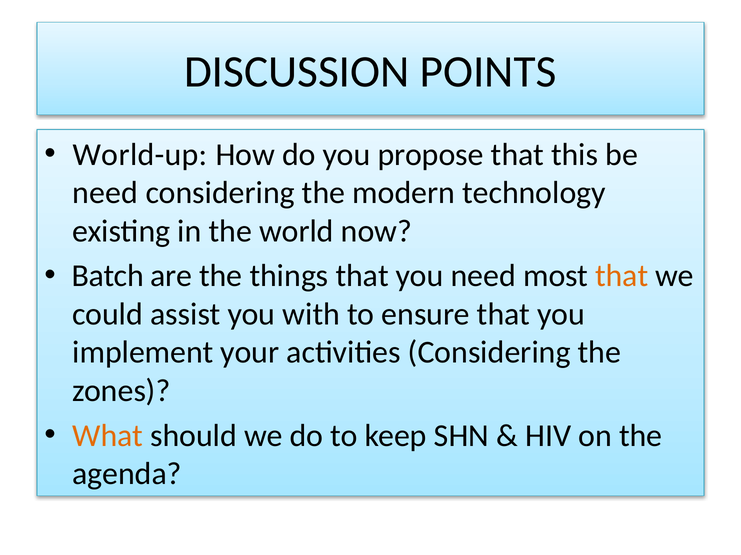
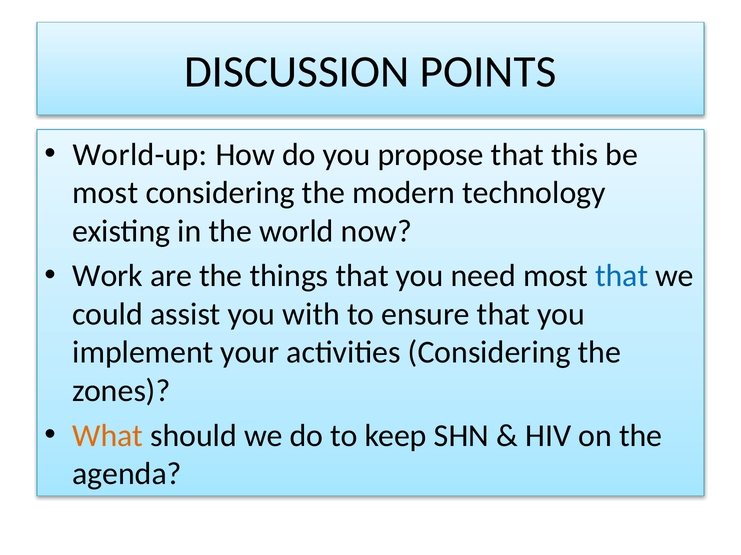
need: need -> most (105, 193)
Batch: Batch -> Work (108, 276)
that colour: orange -> blue (622, 276)
